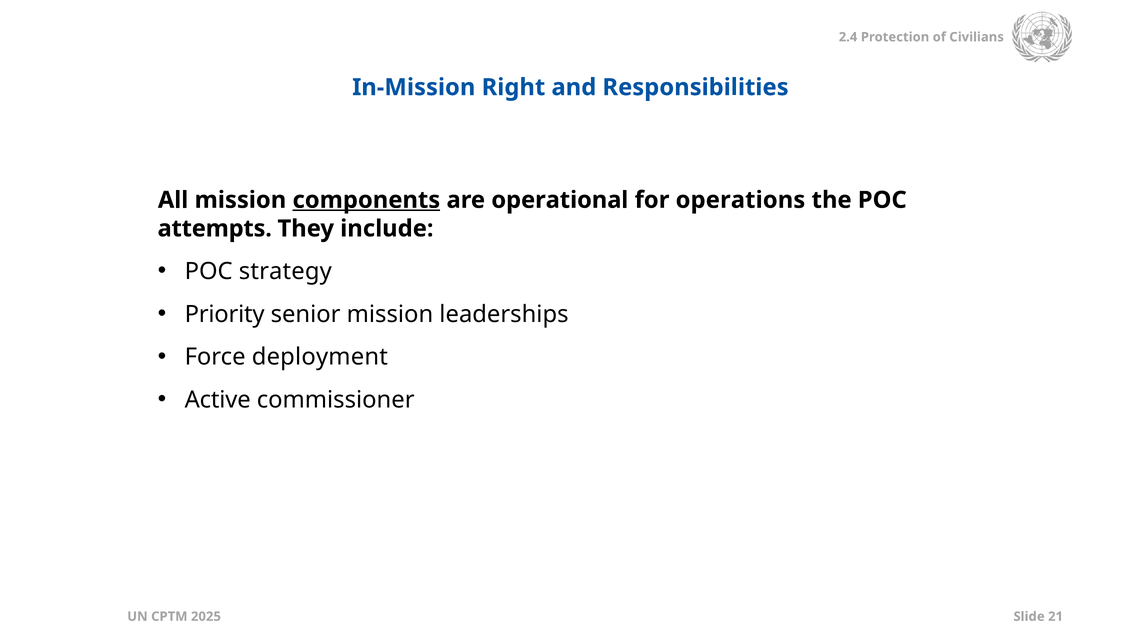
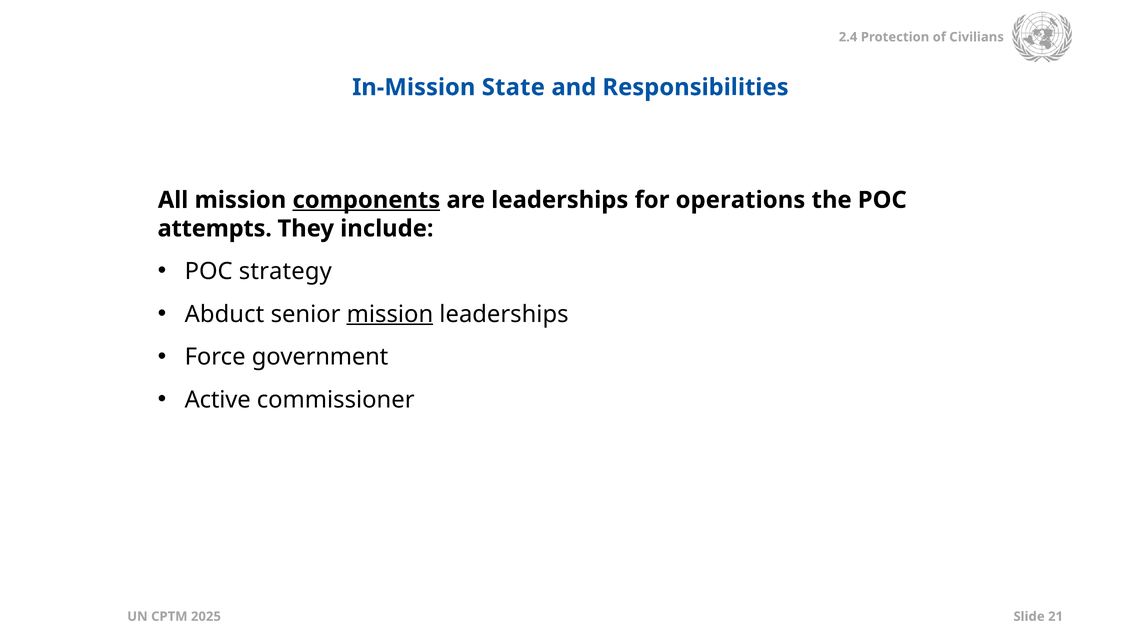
Right: Right -> State (513, 87)
are operational: operational -> leaderships (560, 200)
Priority: Priority -> Abduct (224, 314)
mission underline: none -> present (390, 314)
deployment: deployment -> government (320, 357)
